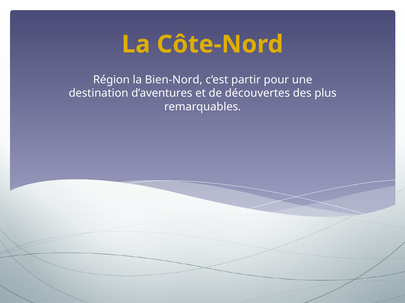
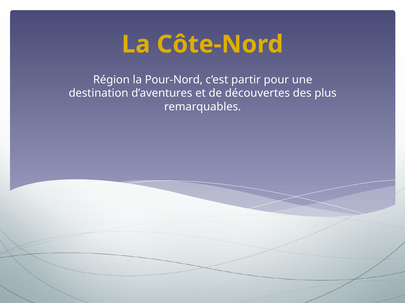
Bien-Nord: Bien-Nord -> Pour-Nord (174, 80)
